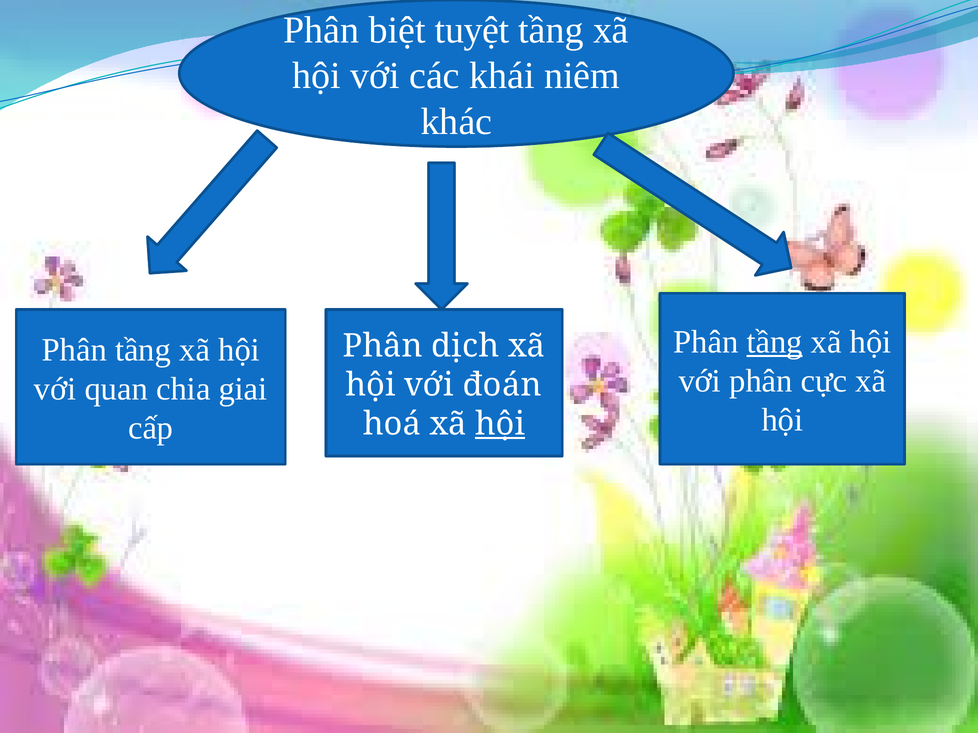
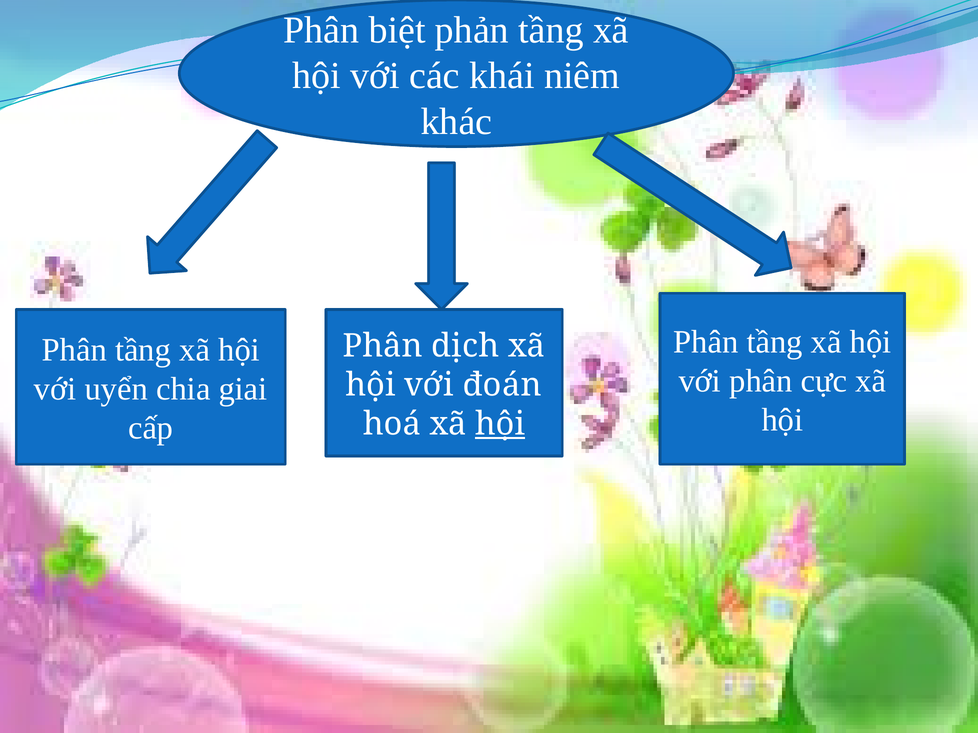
tuyệt: tuyệt -> phản (472, 30)
tầng underline: present -> none (775, 342)
quan: quan -> uyển (116, 389)
